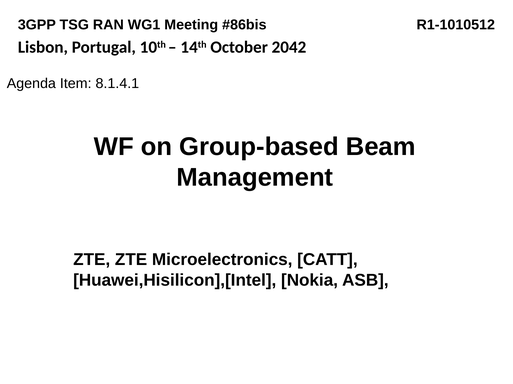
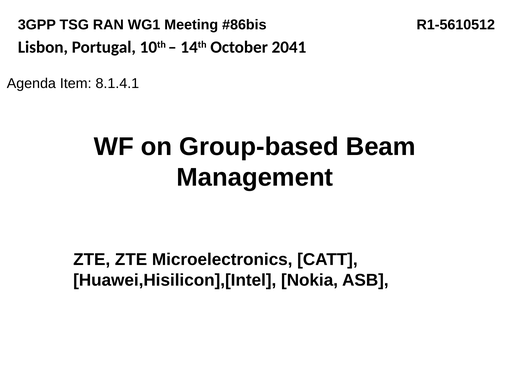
R1-1010512: R1-1010512 -> R1-5610512 (456, 25)
2042: 2042 -> 2041 (289, 47)
